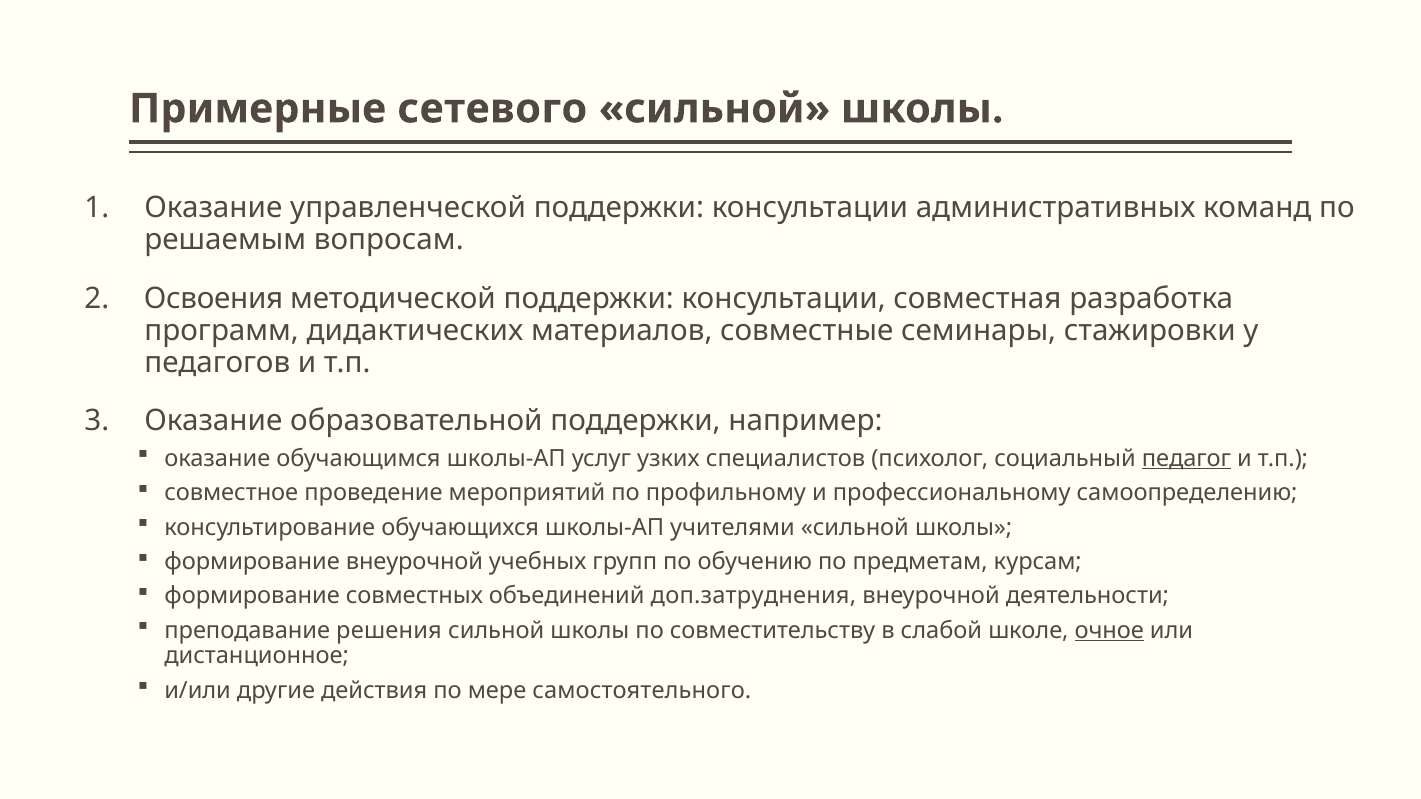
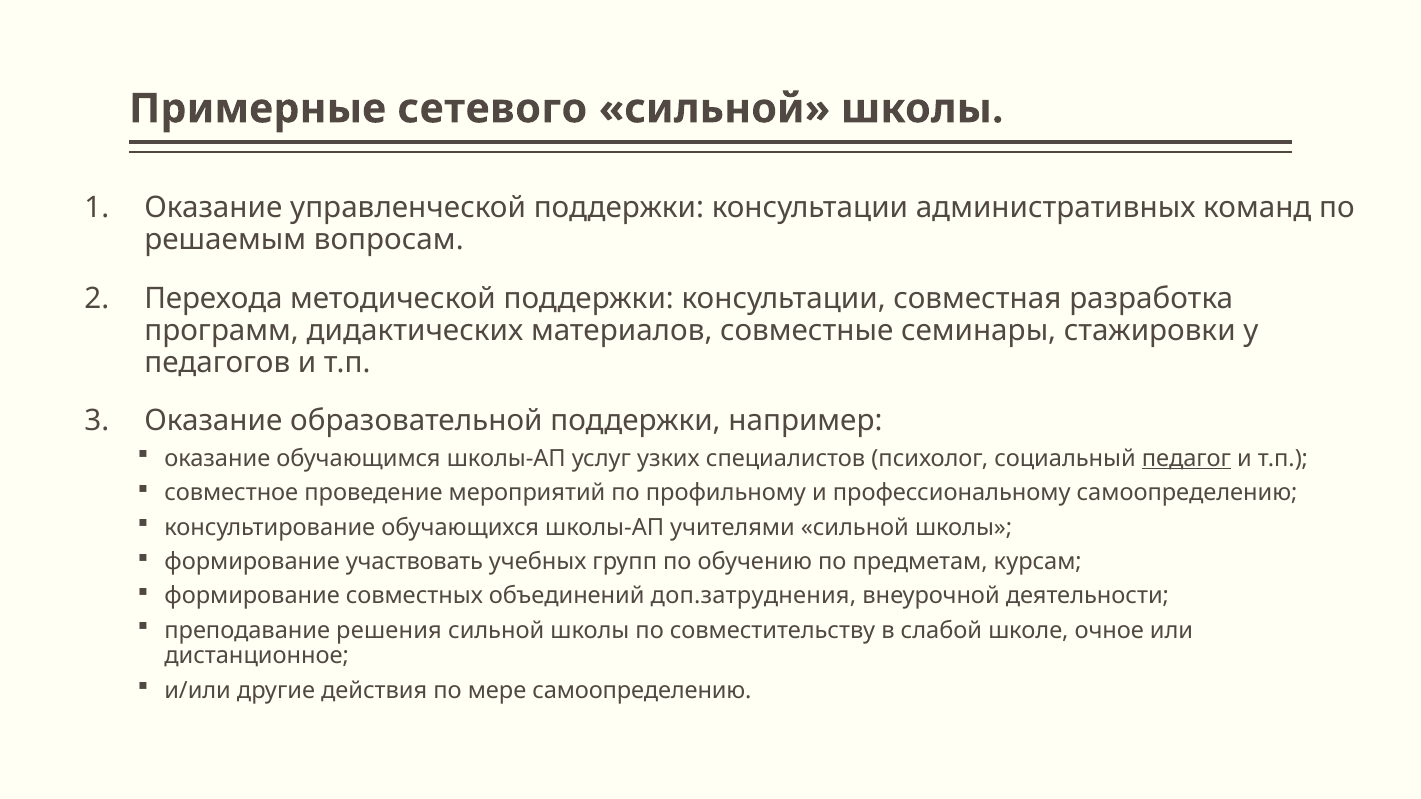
Освоения: Освоения -> Перехода (213, 298)
формирование внеурочной: внеурочной -> участвовать (415, 562)
очное underline: present -> none (1109, 631)
мере самостоятельного: самостоятельного -> самоопределению (642, 691)
